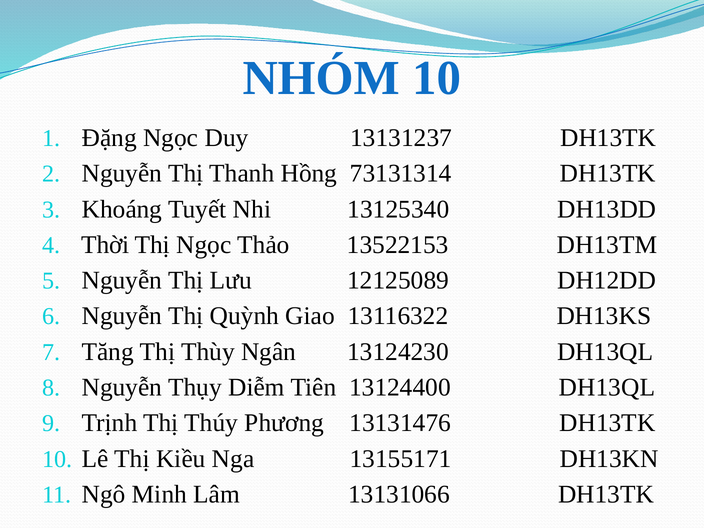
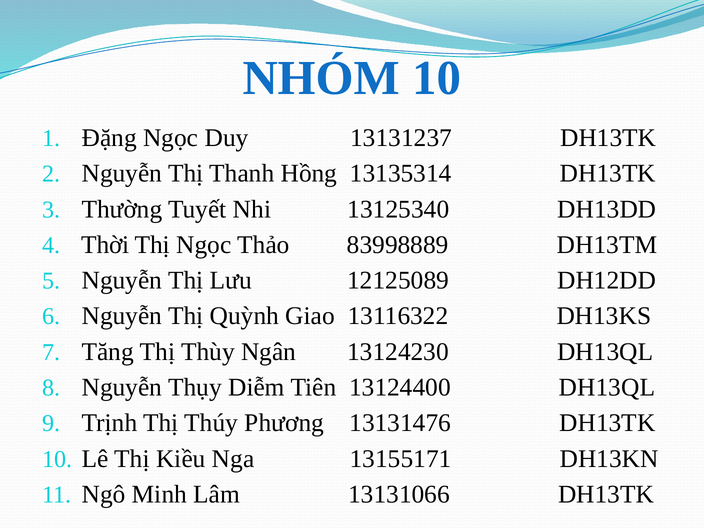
73131314: 73131314 -> 13135314 (401, 174)
Khoáng: Khoáng -> Thường (122, 209)
13522153: 13522153 -> 83998889 (398, 245)
